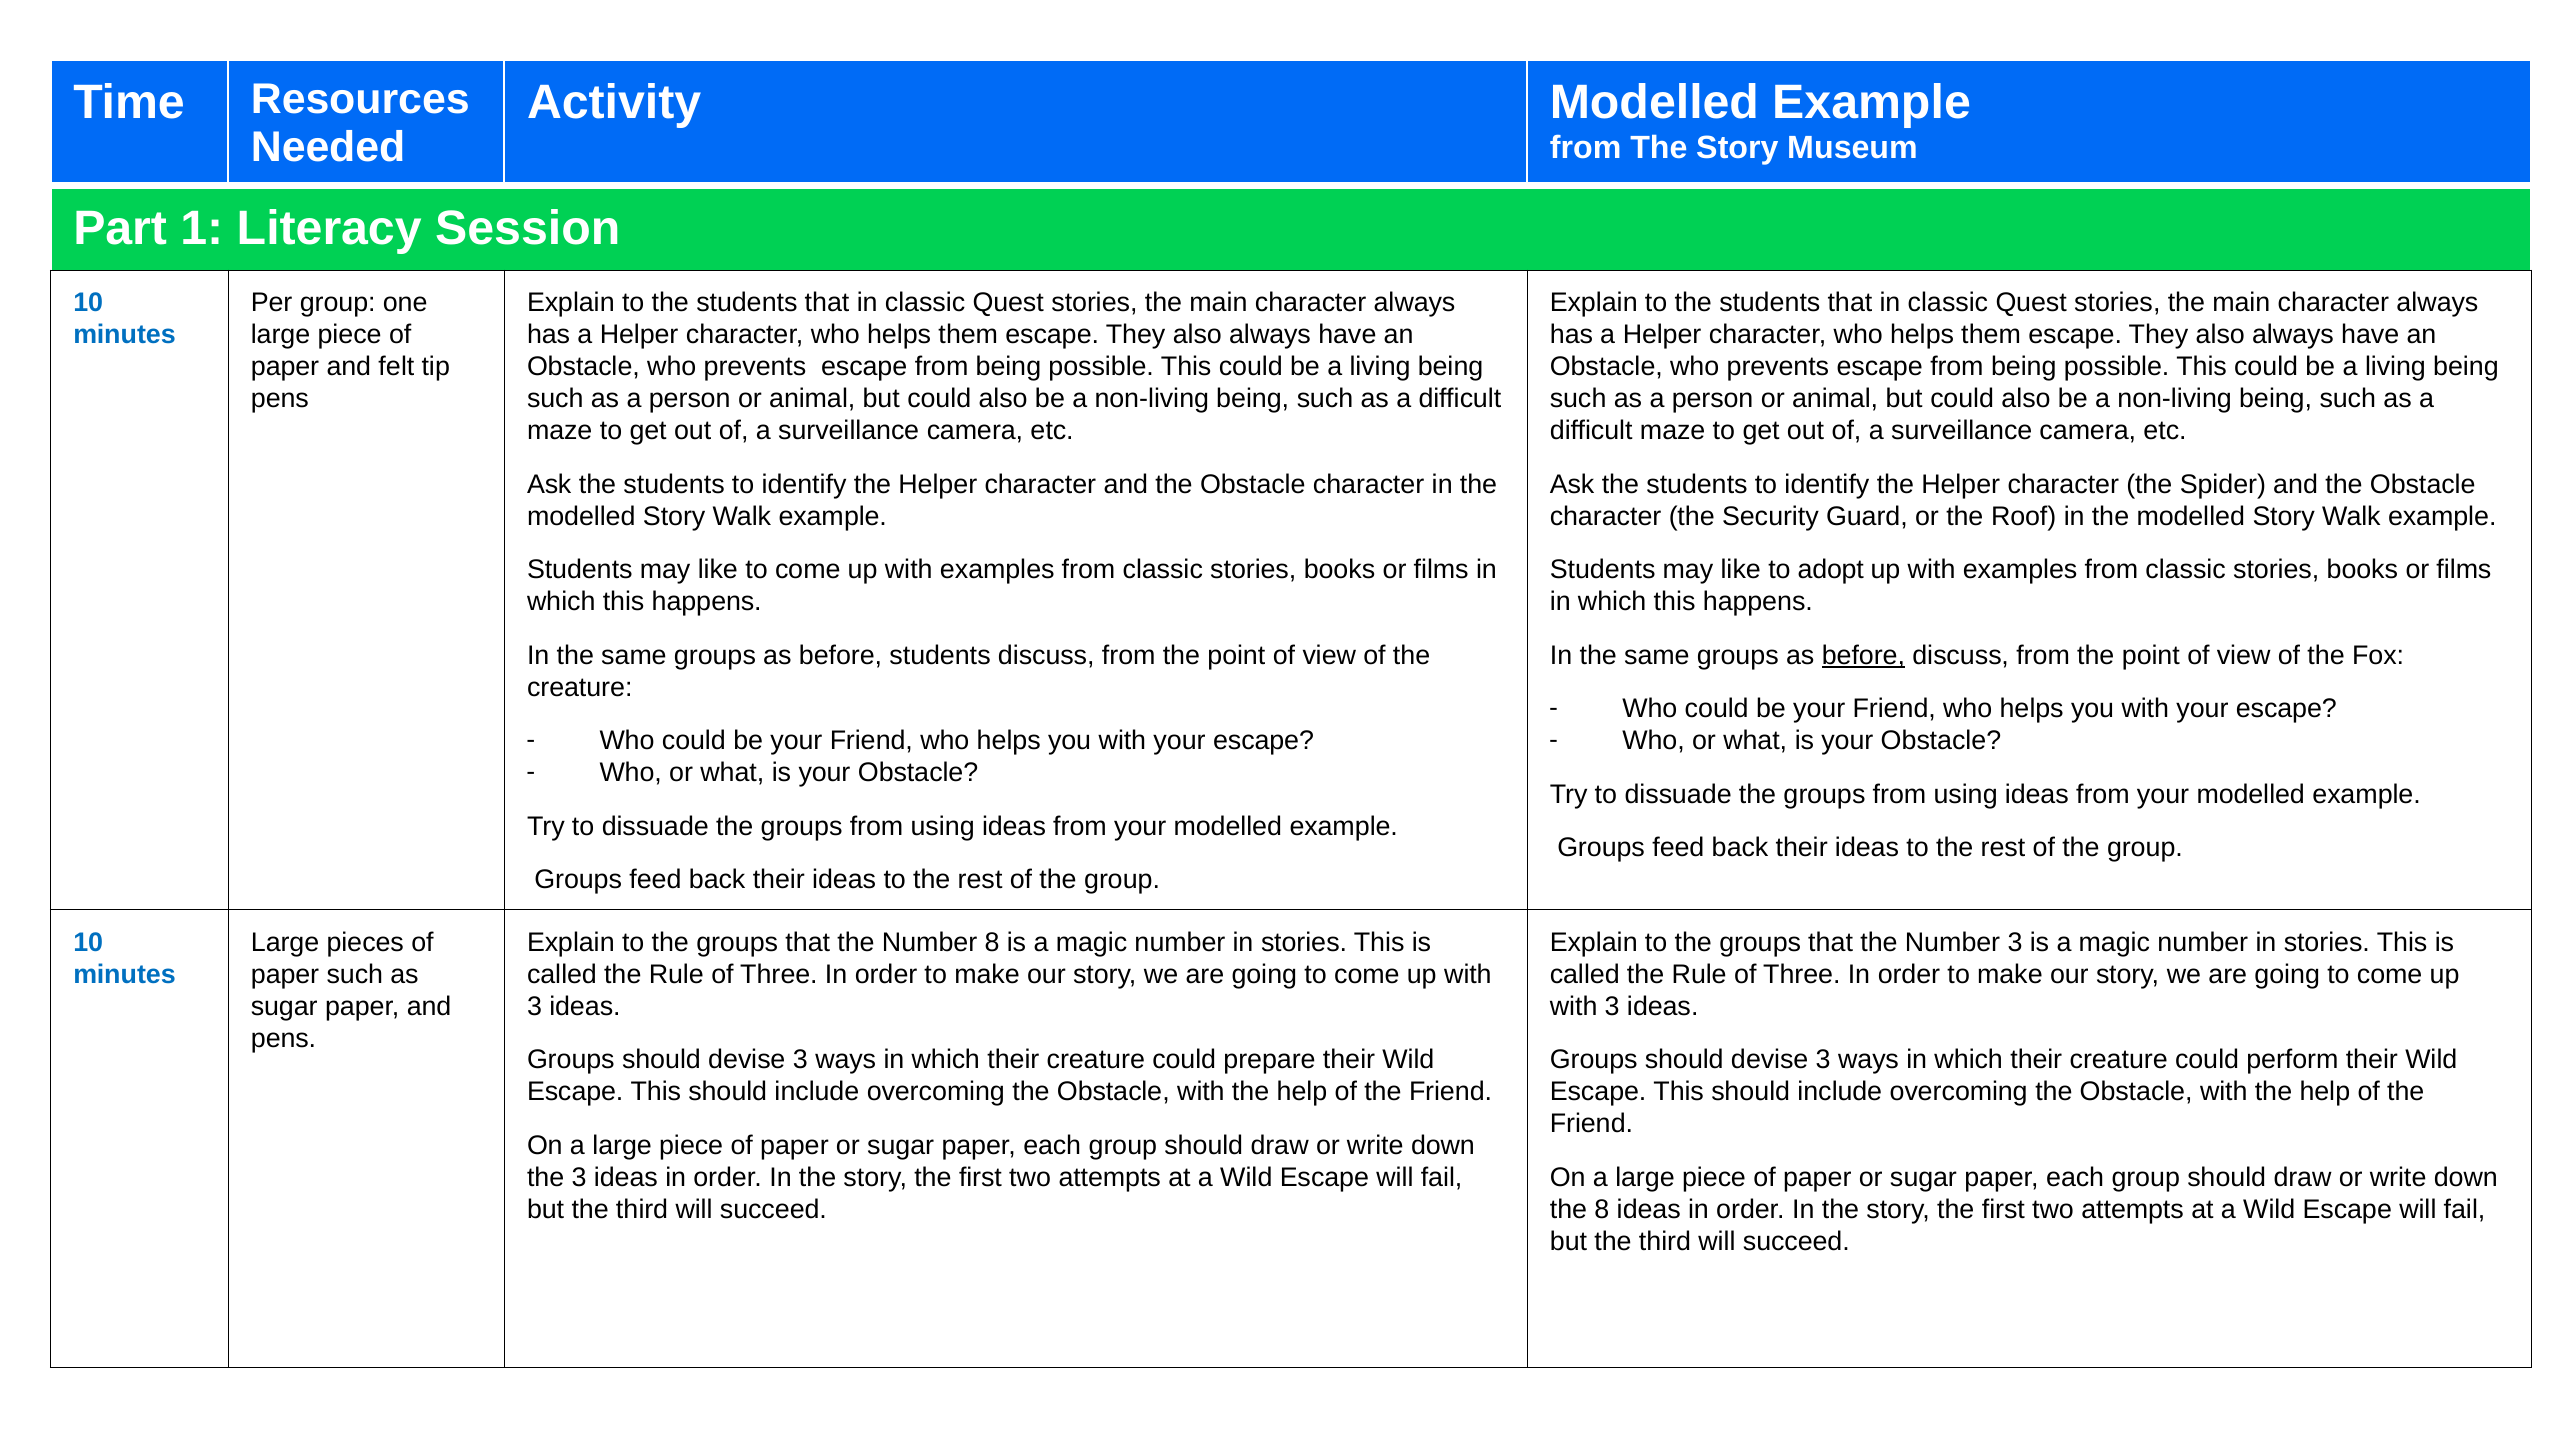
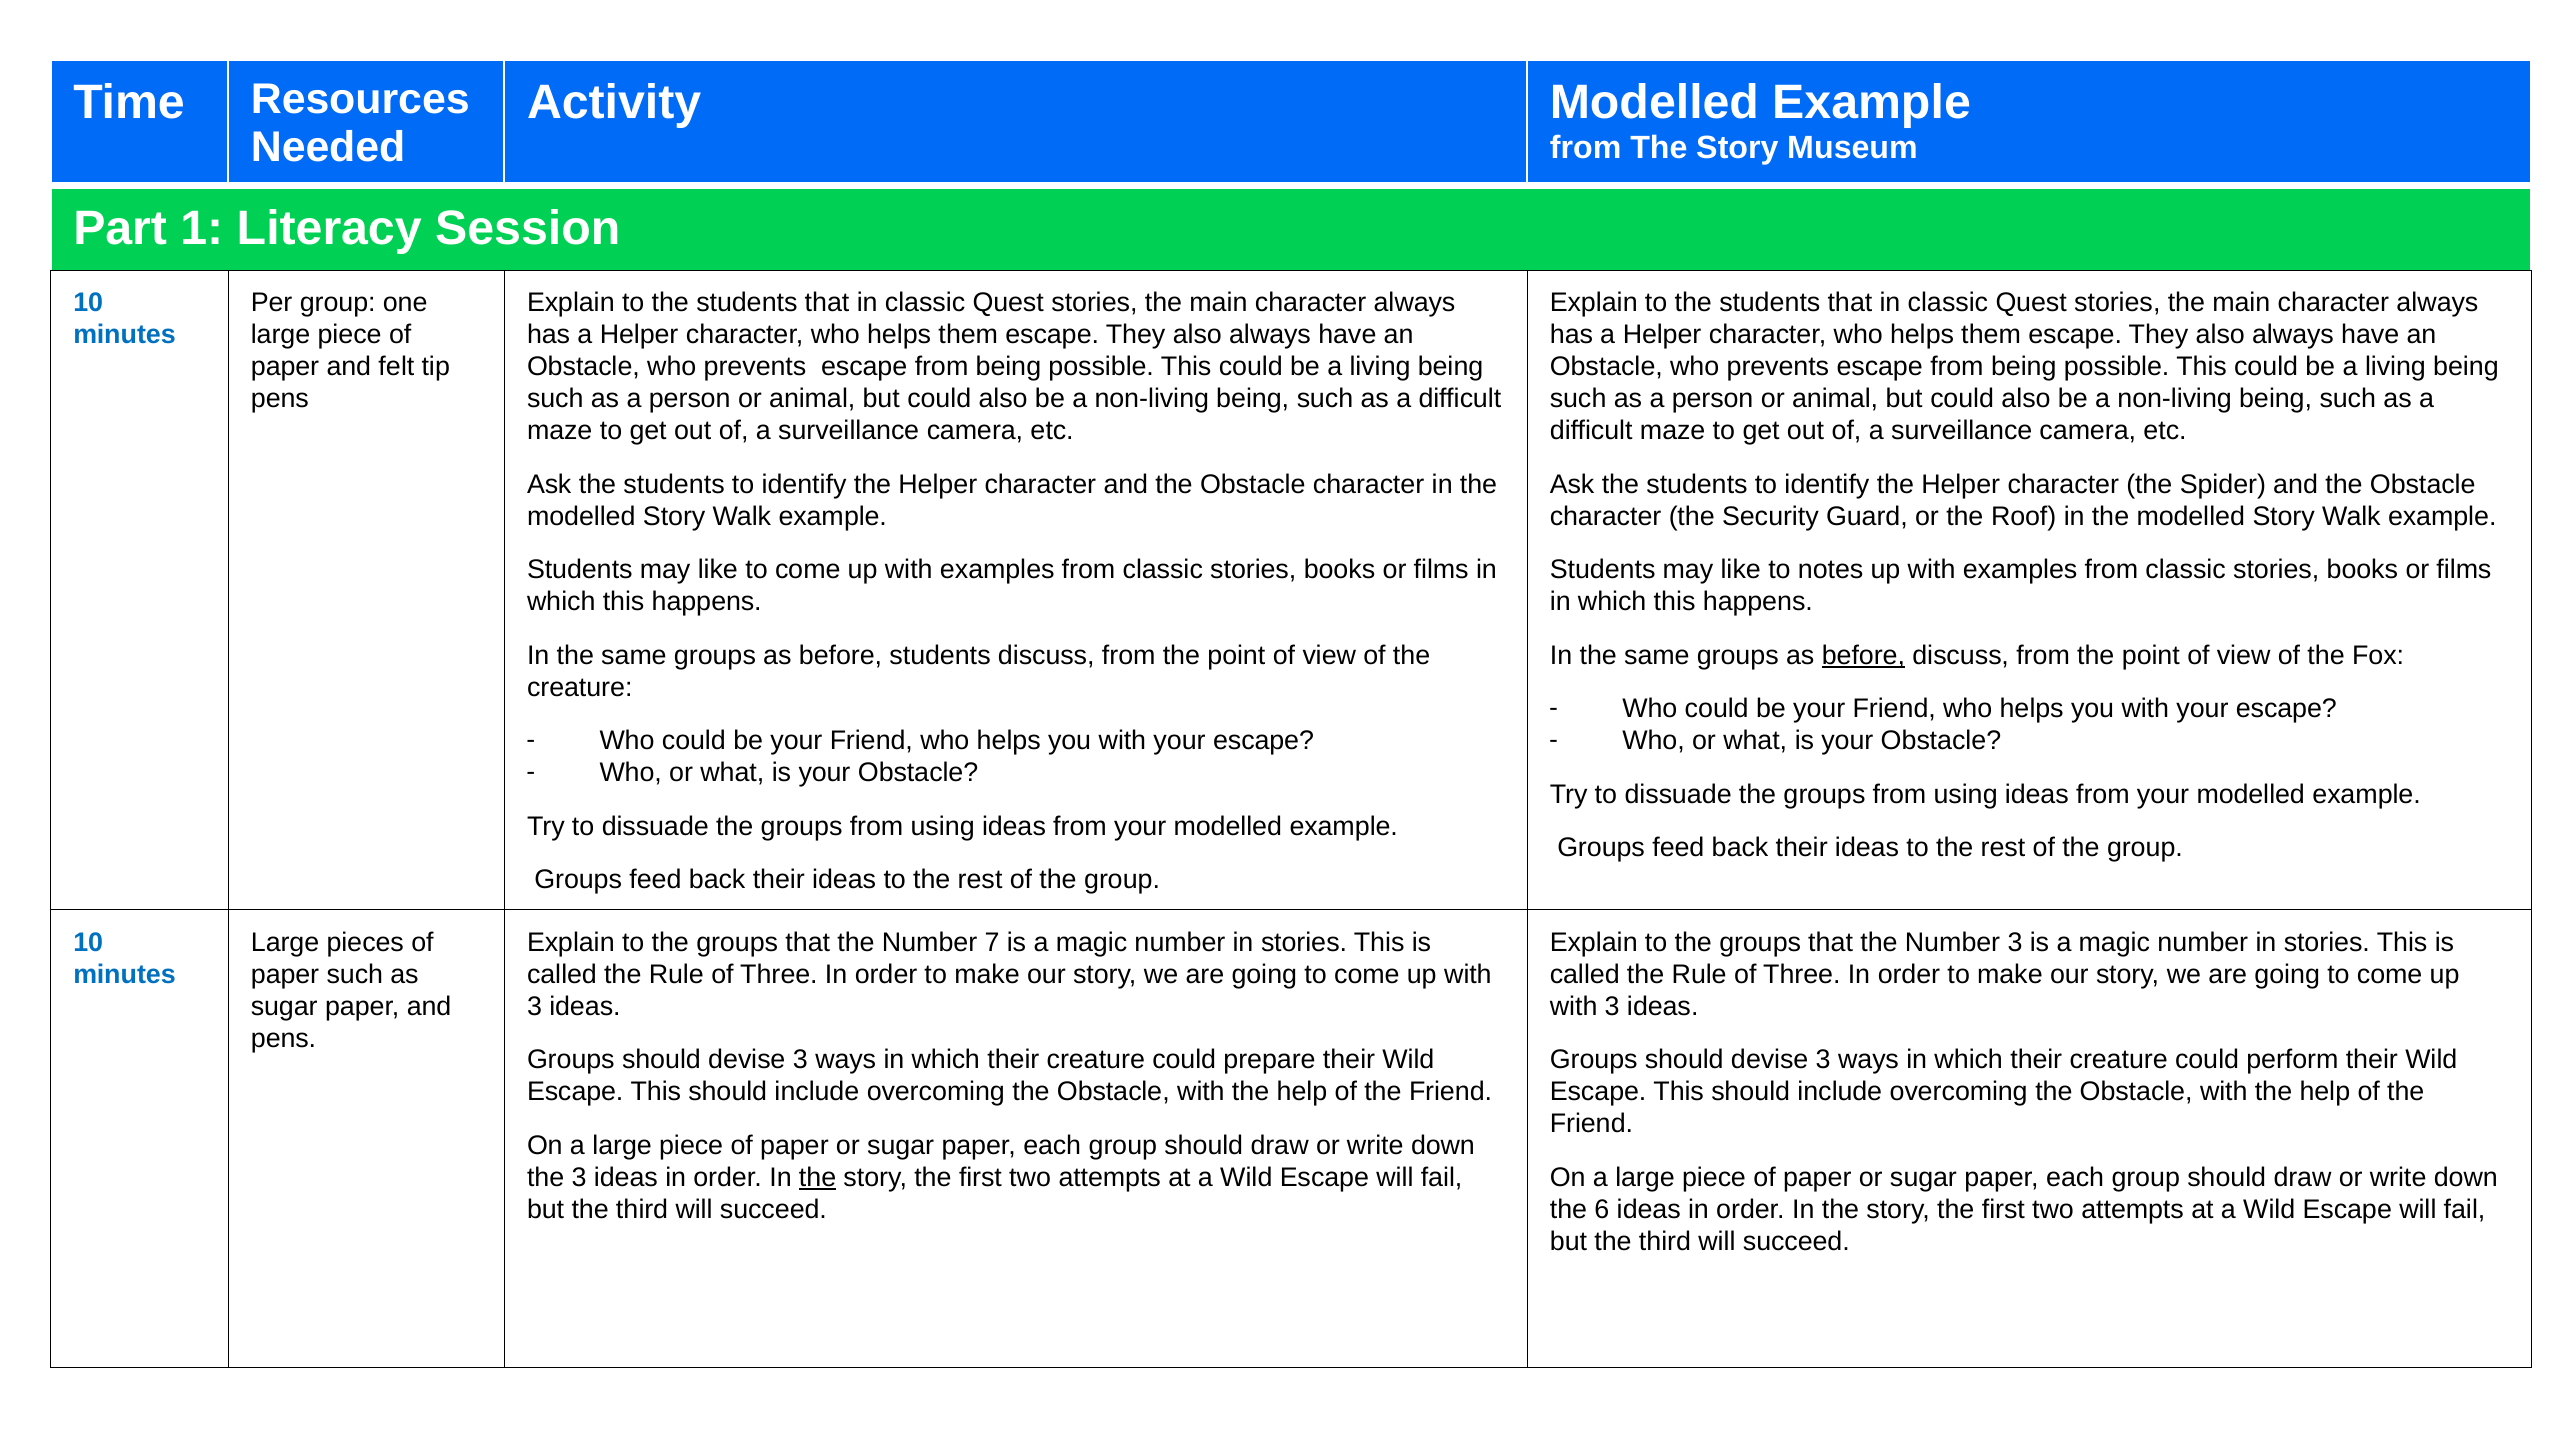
adopt: adopt -> notes (1831, 570)
Number 8: 8 -> 7 (992, 942)
the underline: none -> present (818, 1177)
the 8: 8 -> 6 (1602, 1210)
